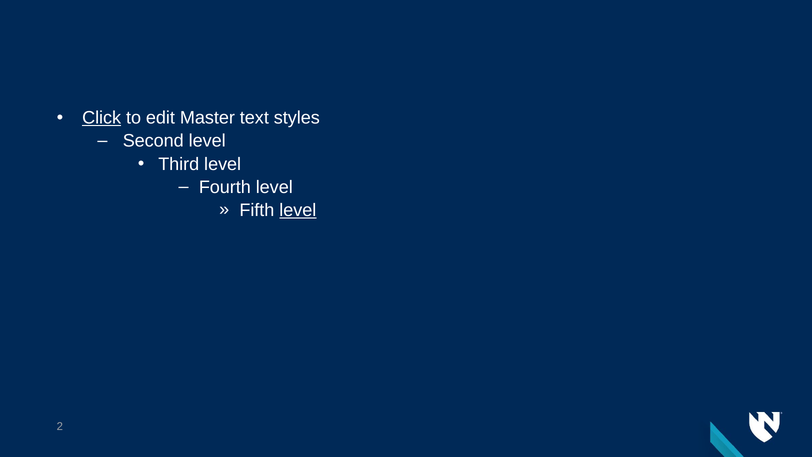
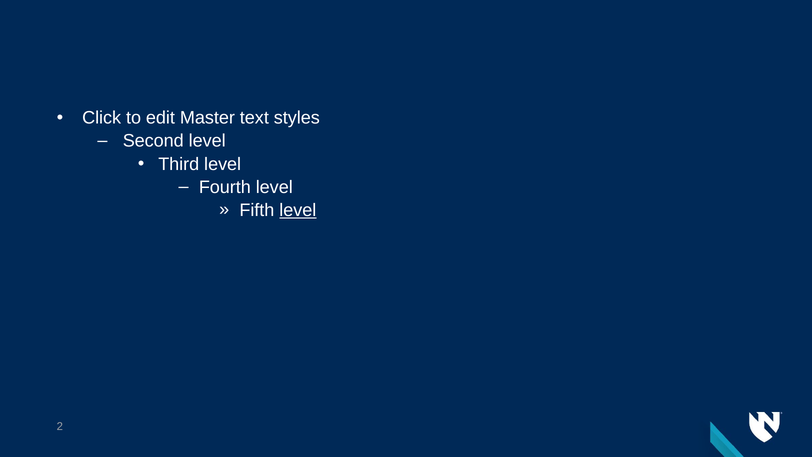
Click underline: present -> none (102, 118)
